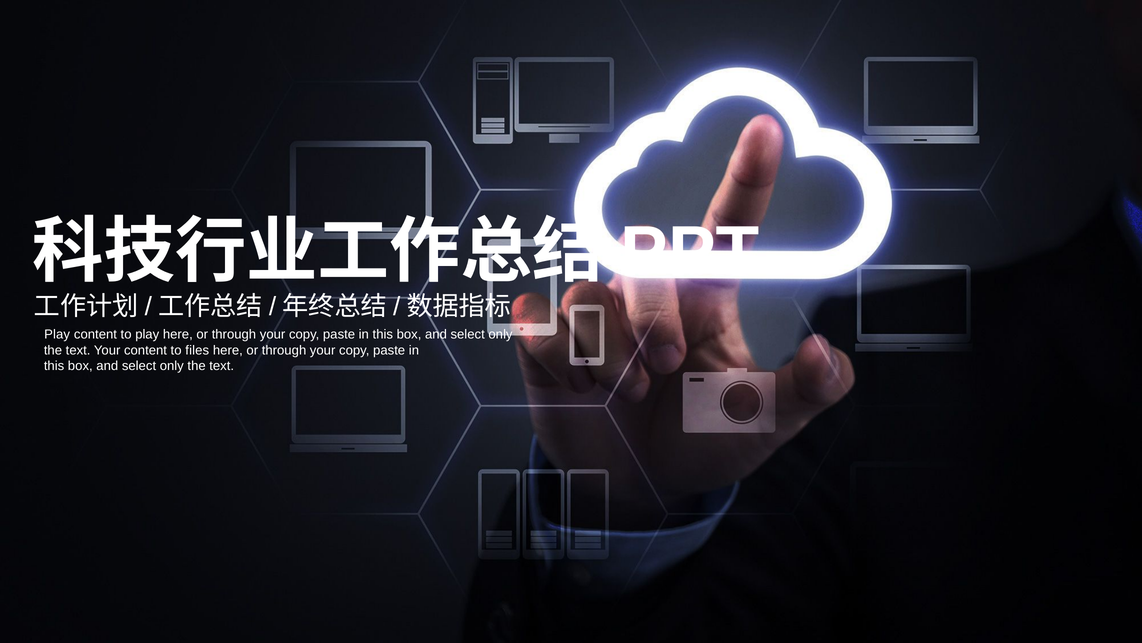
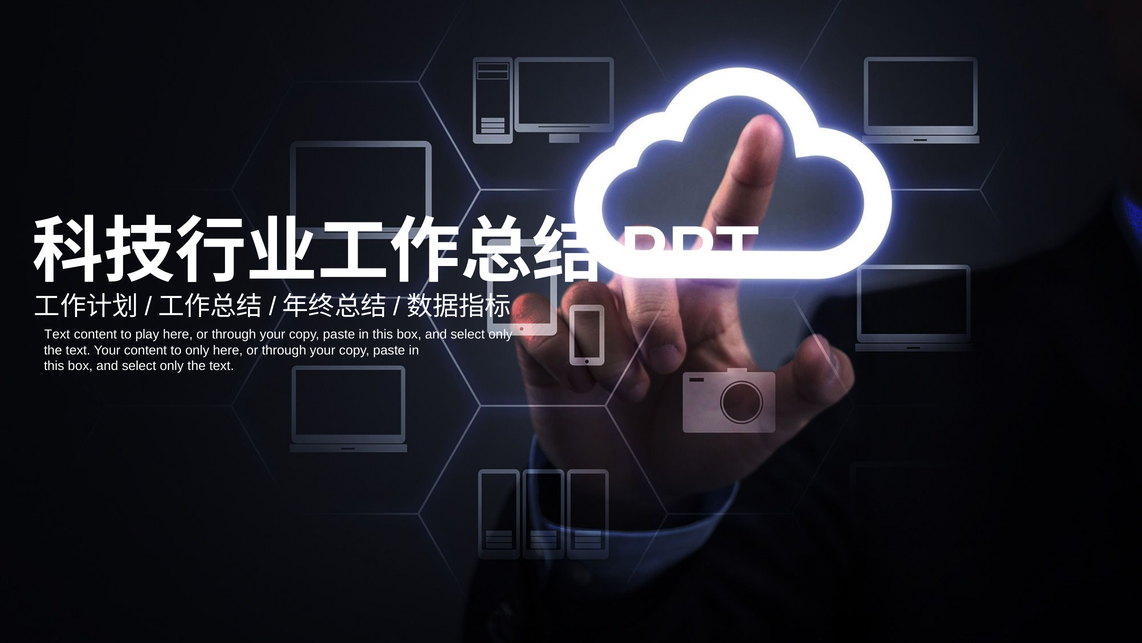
Play: Play -> Text (57, 334)
to files: files -> only (197, 350)
